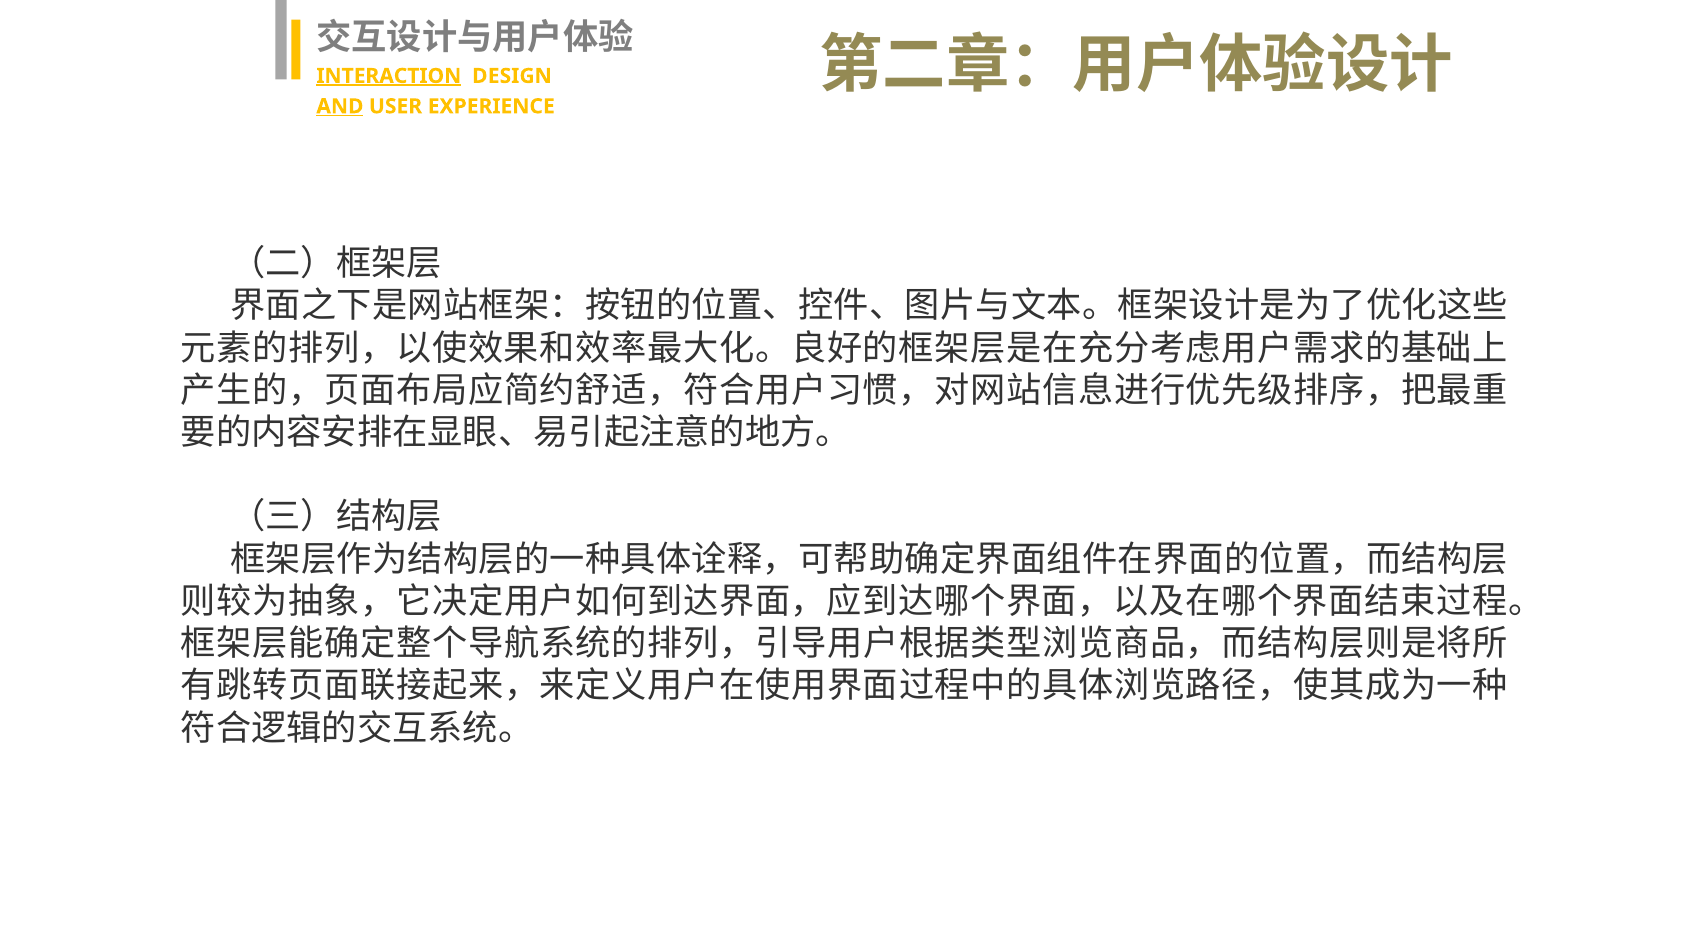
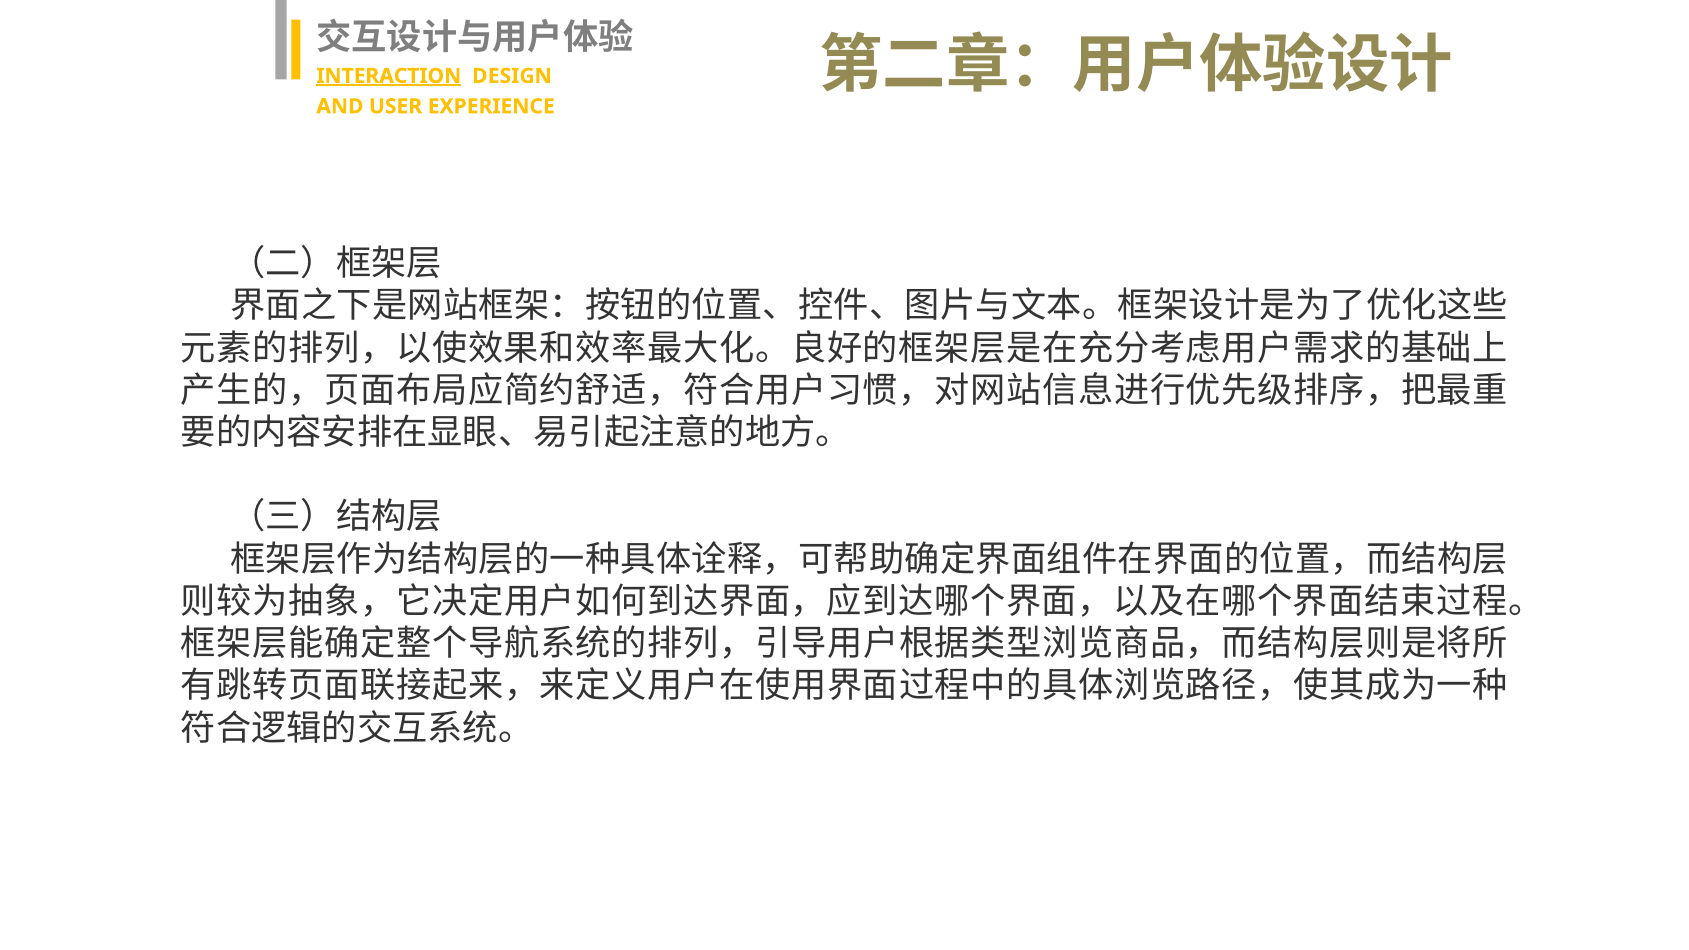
AND underline: present -> none (340, 106)
